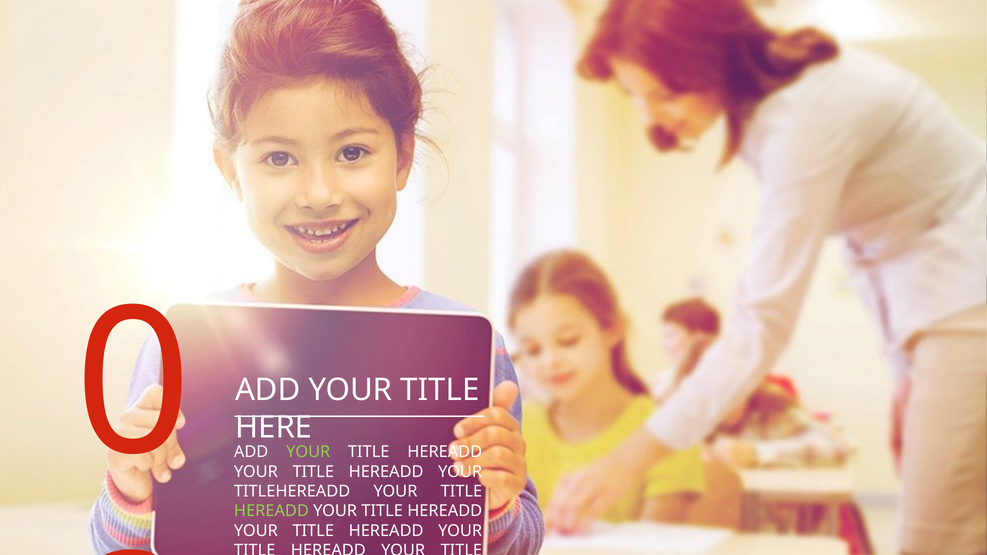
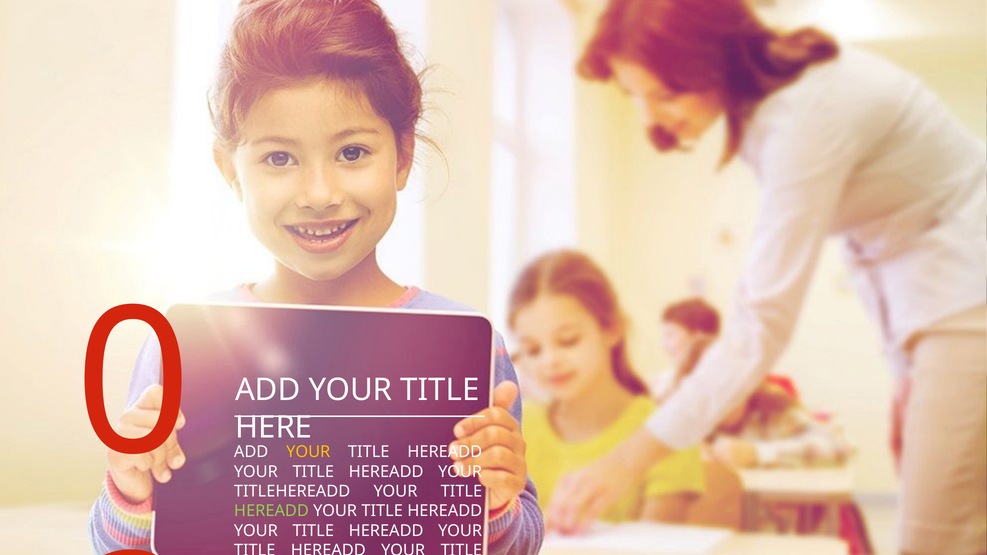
YOUR colour: light green -> yellow (308, 452)
